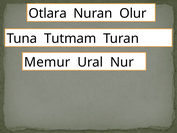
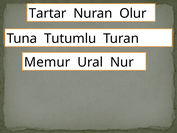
Otlara: Otlara -> Tartar (48, 13)
Tutmam: Tutmam -> Tutumlu (70, 38)
